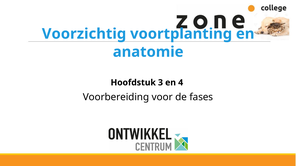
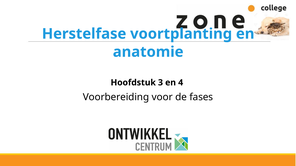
Voorzichtig: Voorzichtig -> Herstelfase (84, 34)
